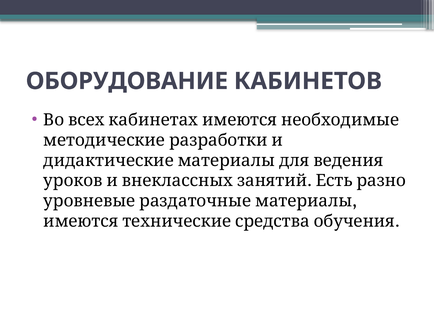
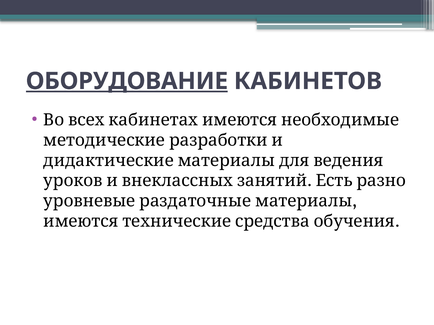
ОБОРУДОВАНИЕ underline: none -> present (127, 81)
